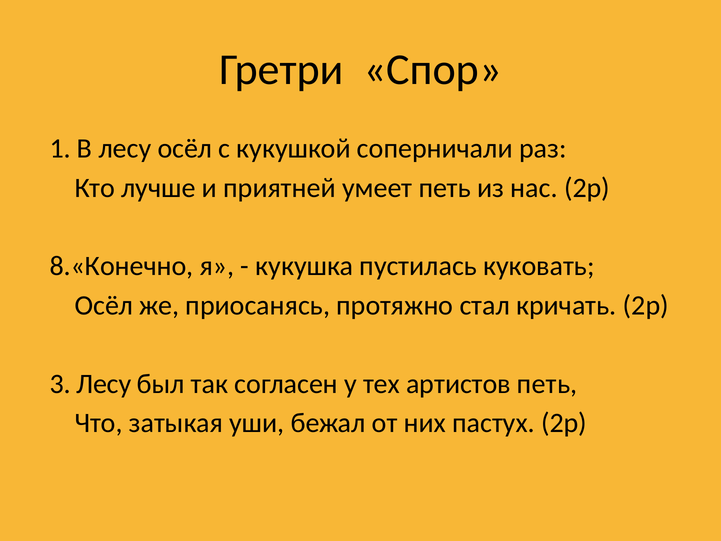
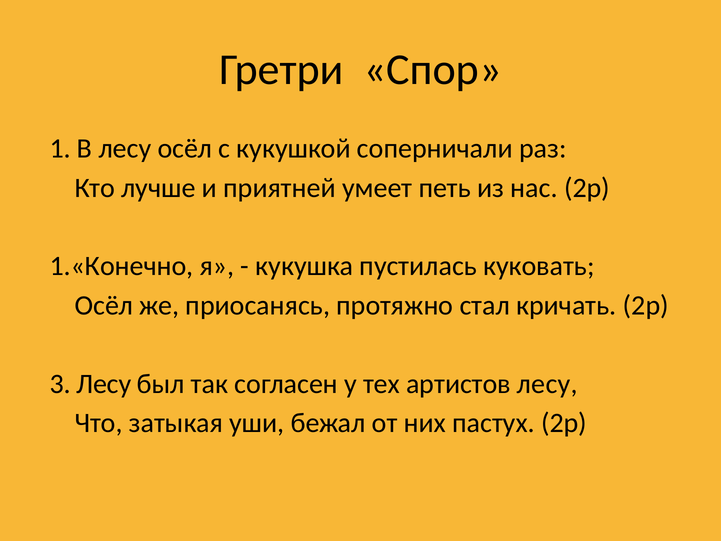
8.«Конечно: 8.«Конечно -> 1.«Конечно (121, 266)
артистов петь: петь -> лесу (547, 384)
